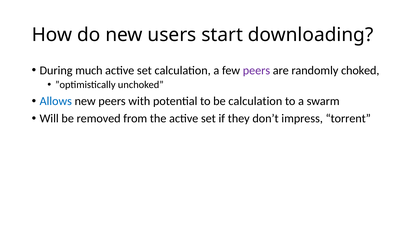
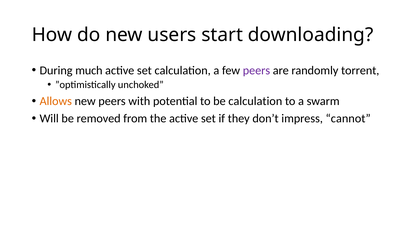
choked: choked -> torrent (360, 71)
Allows colour: blue -> orange (56, 101)
torrent: torrent -> cannot (348, 119)
